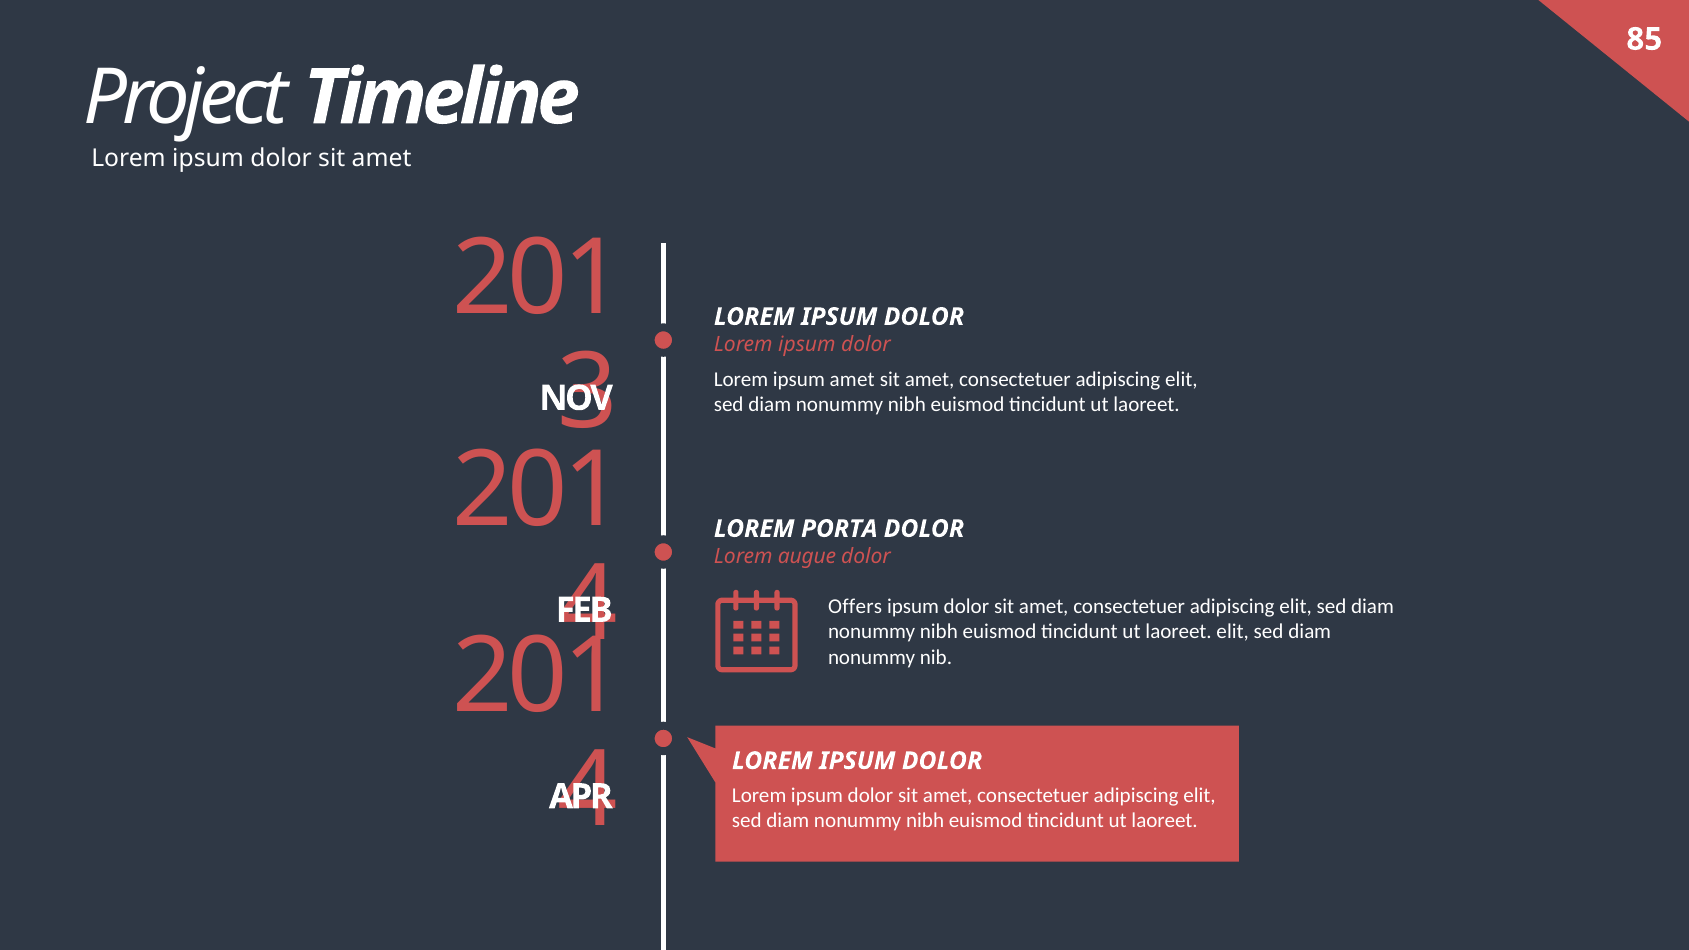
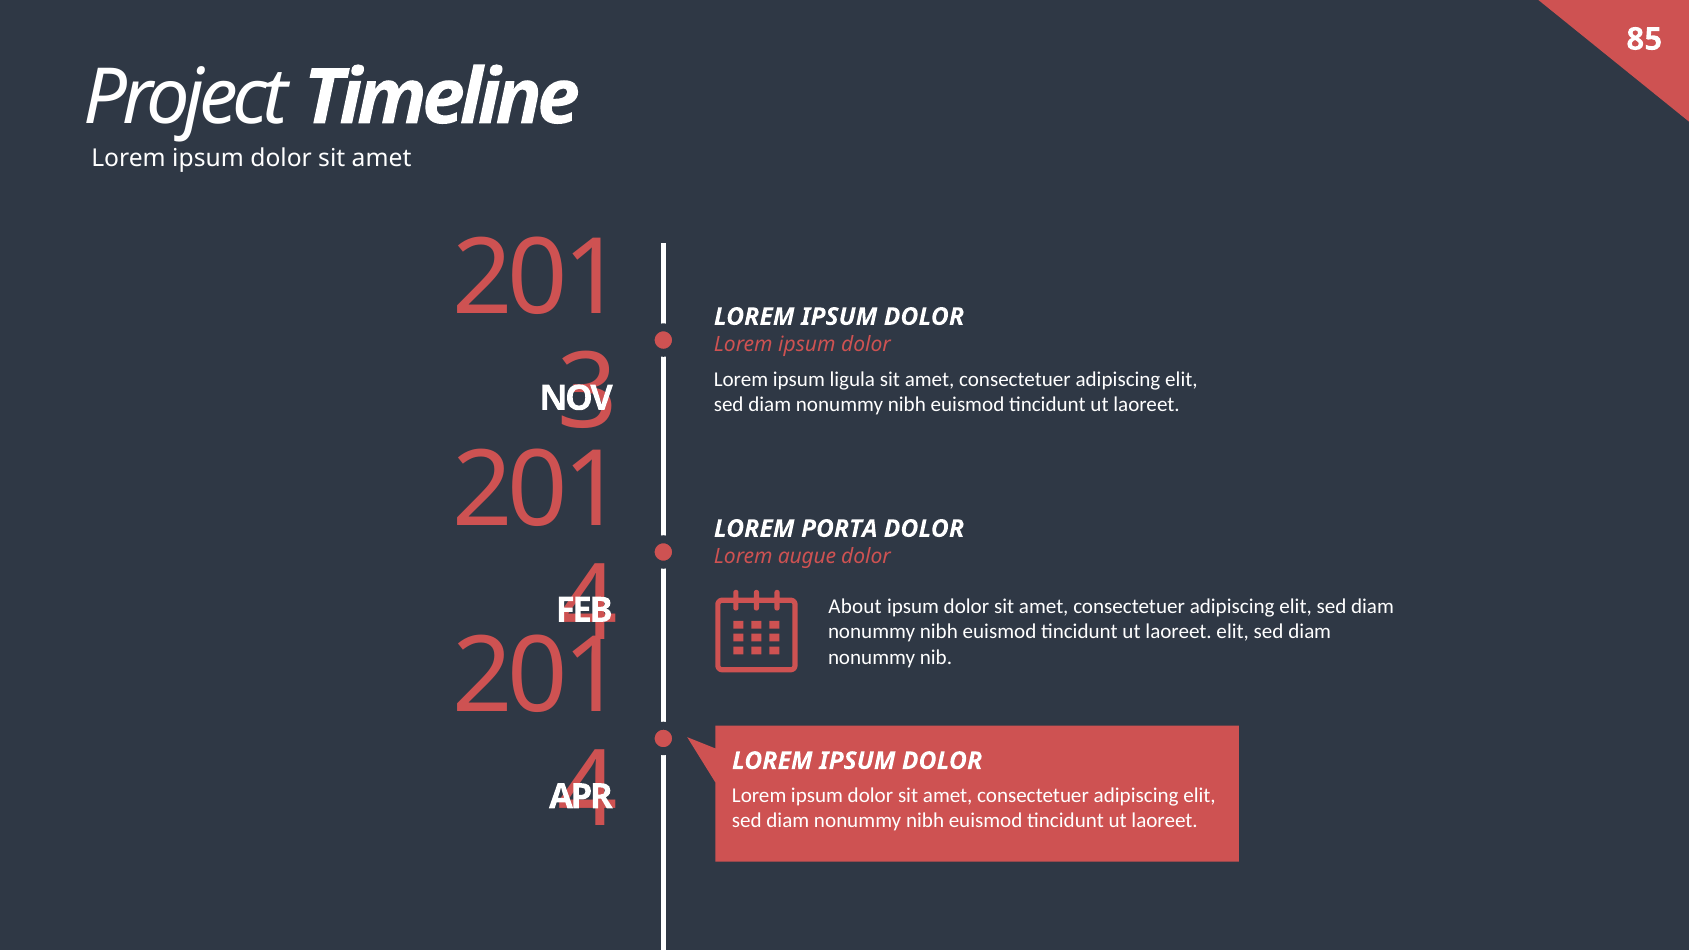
ipsum amet: amet -> ligula (852, 379)
Offers: Offers -> About (855, 607)
